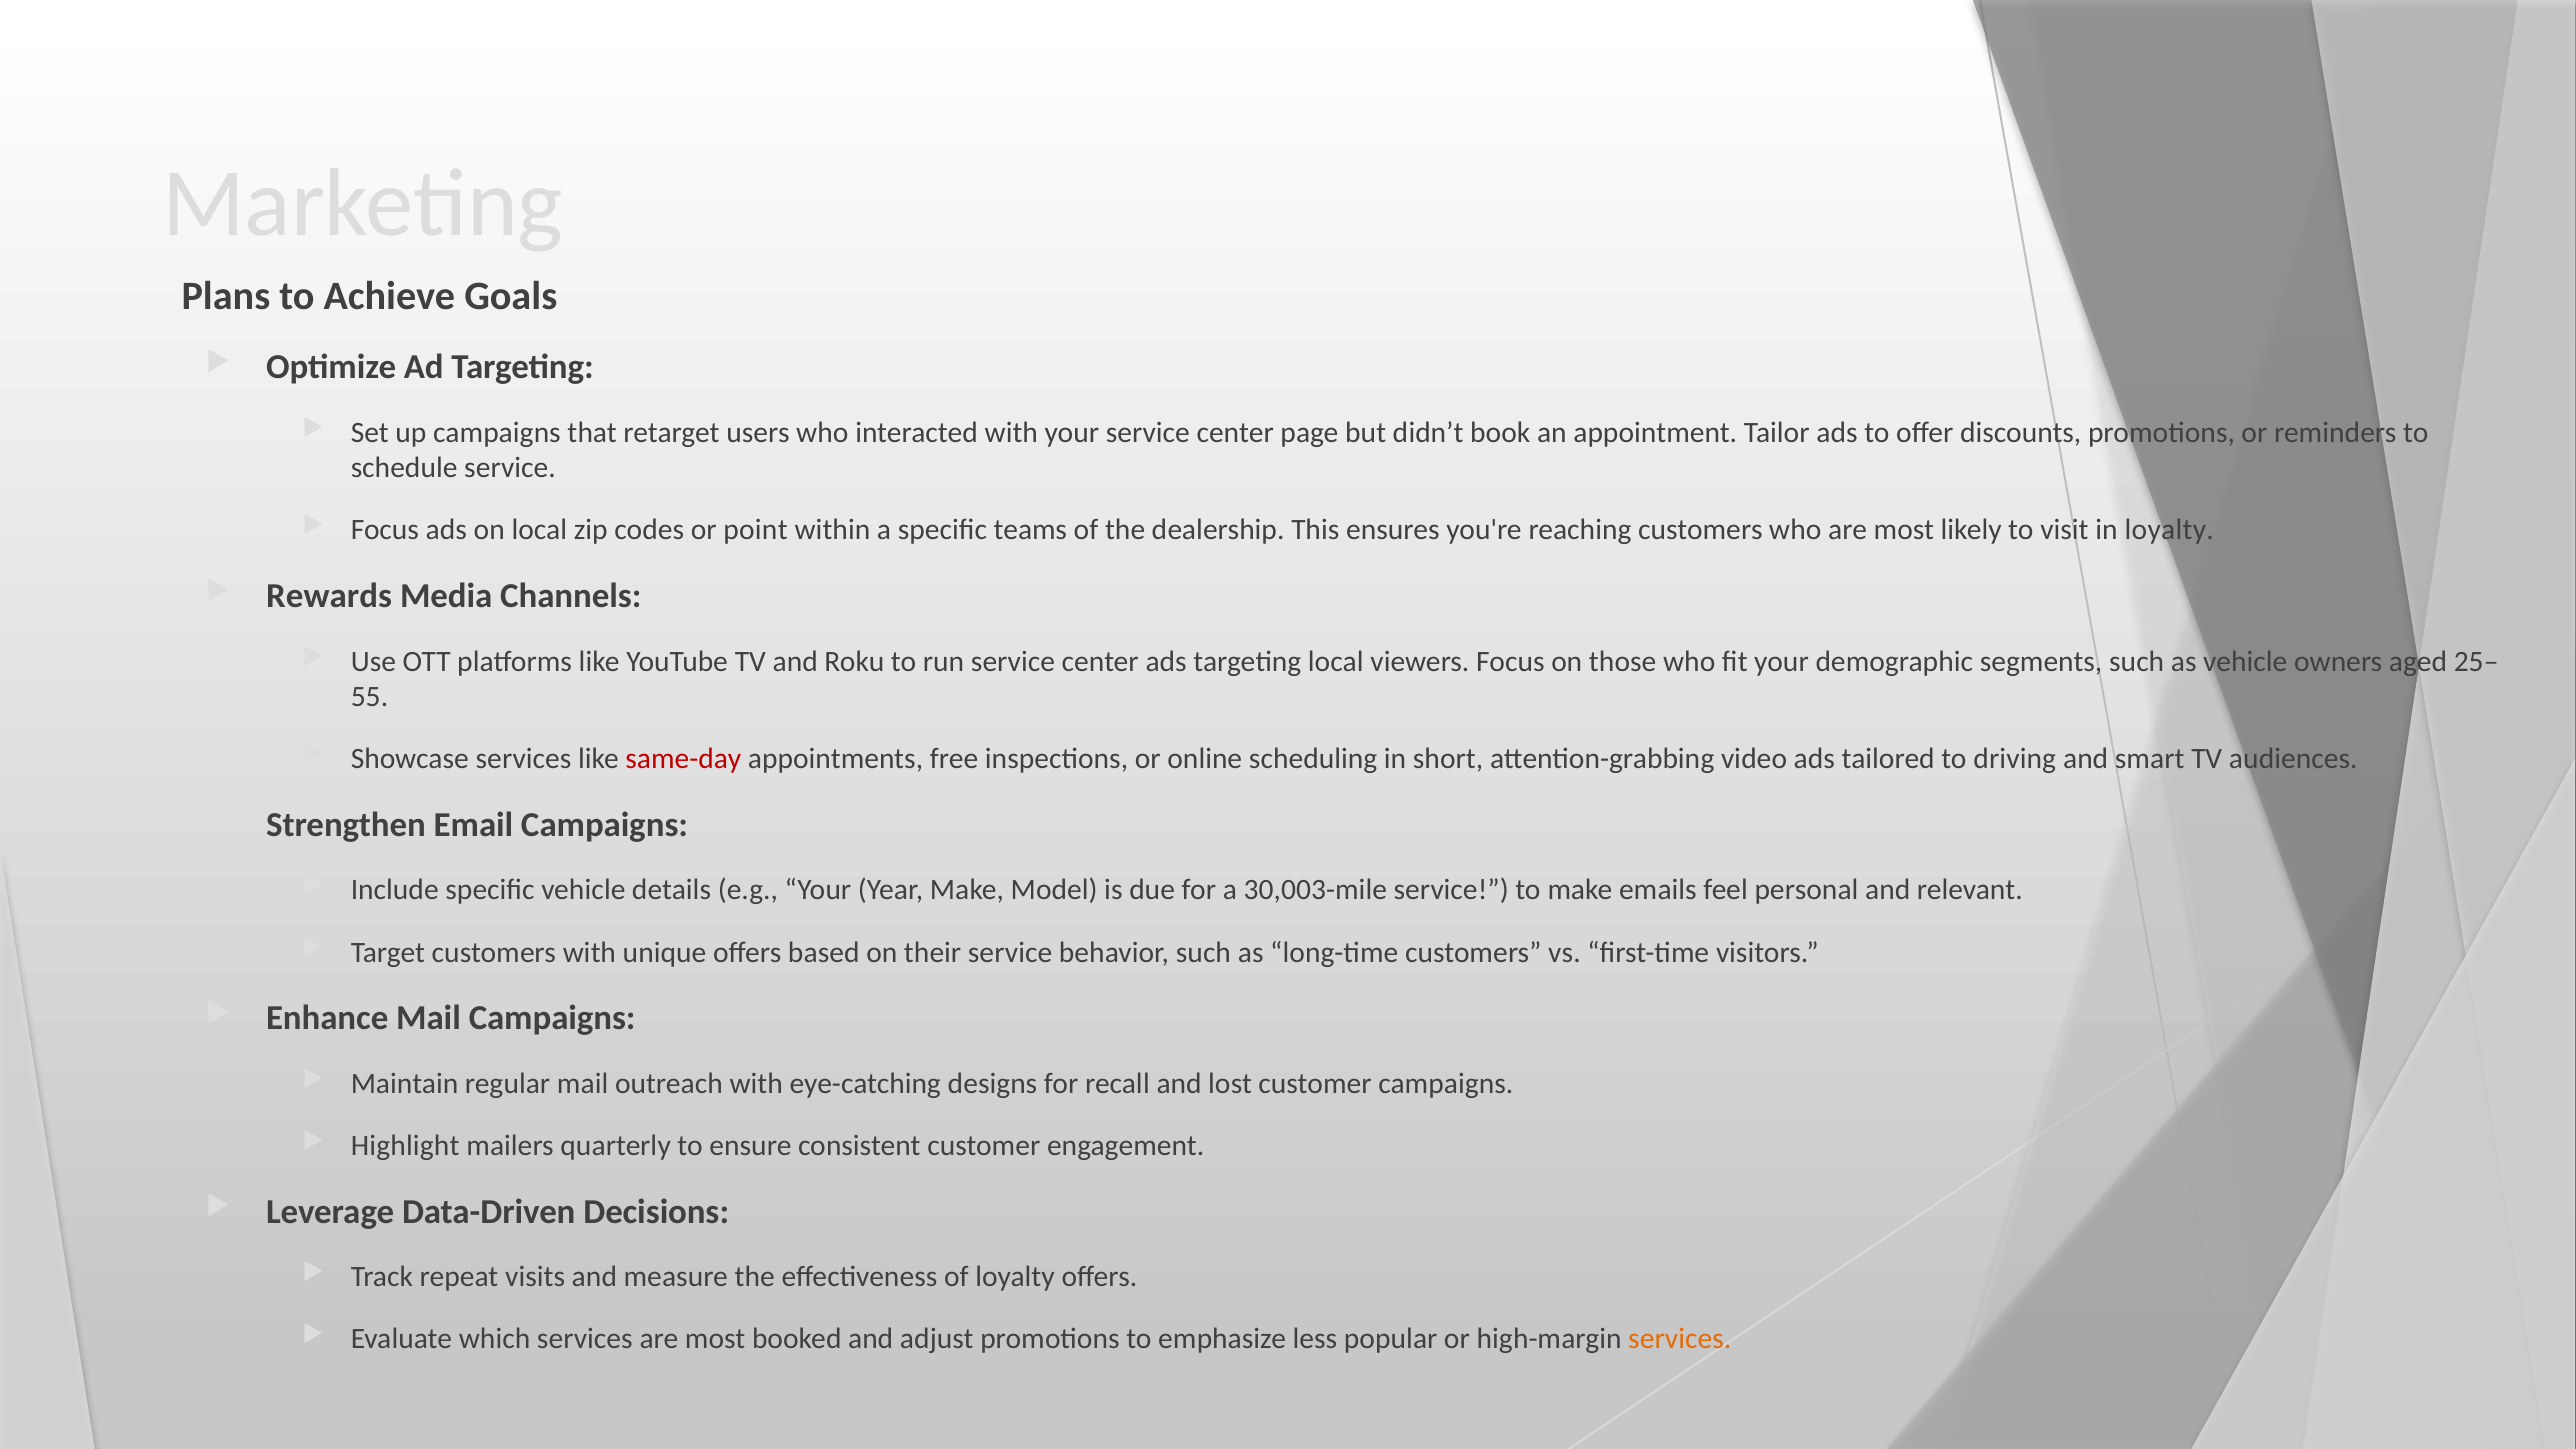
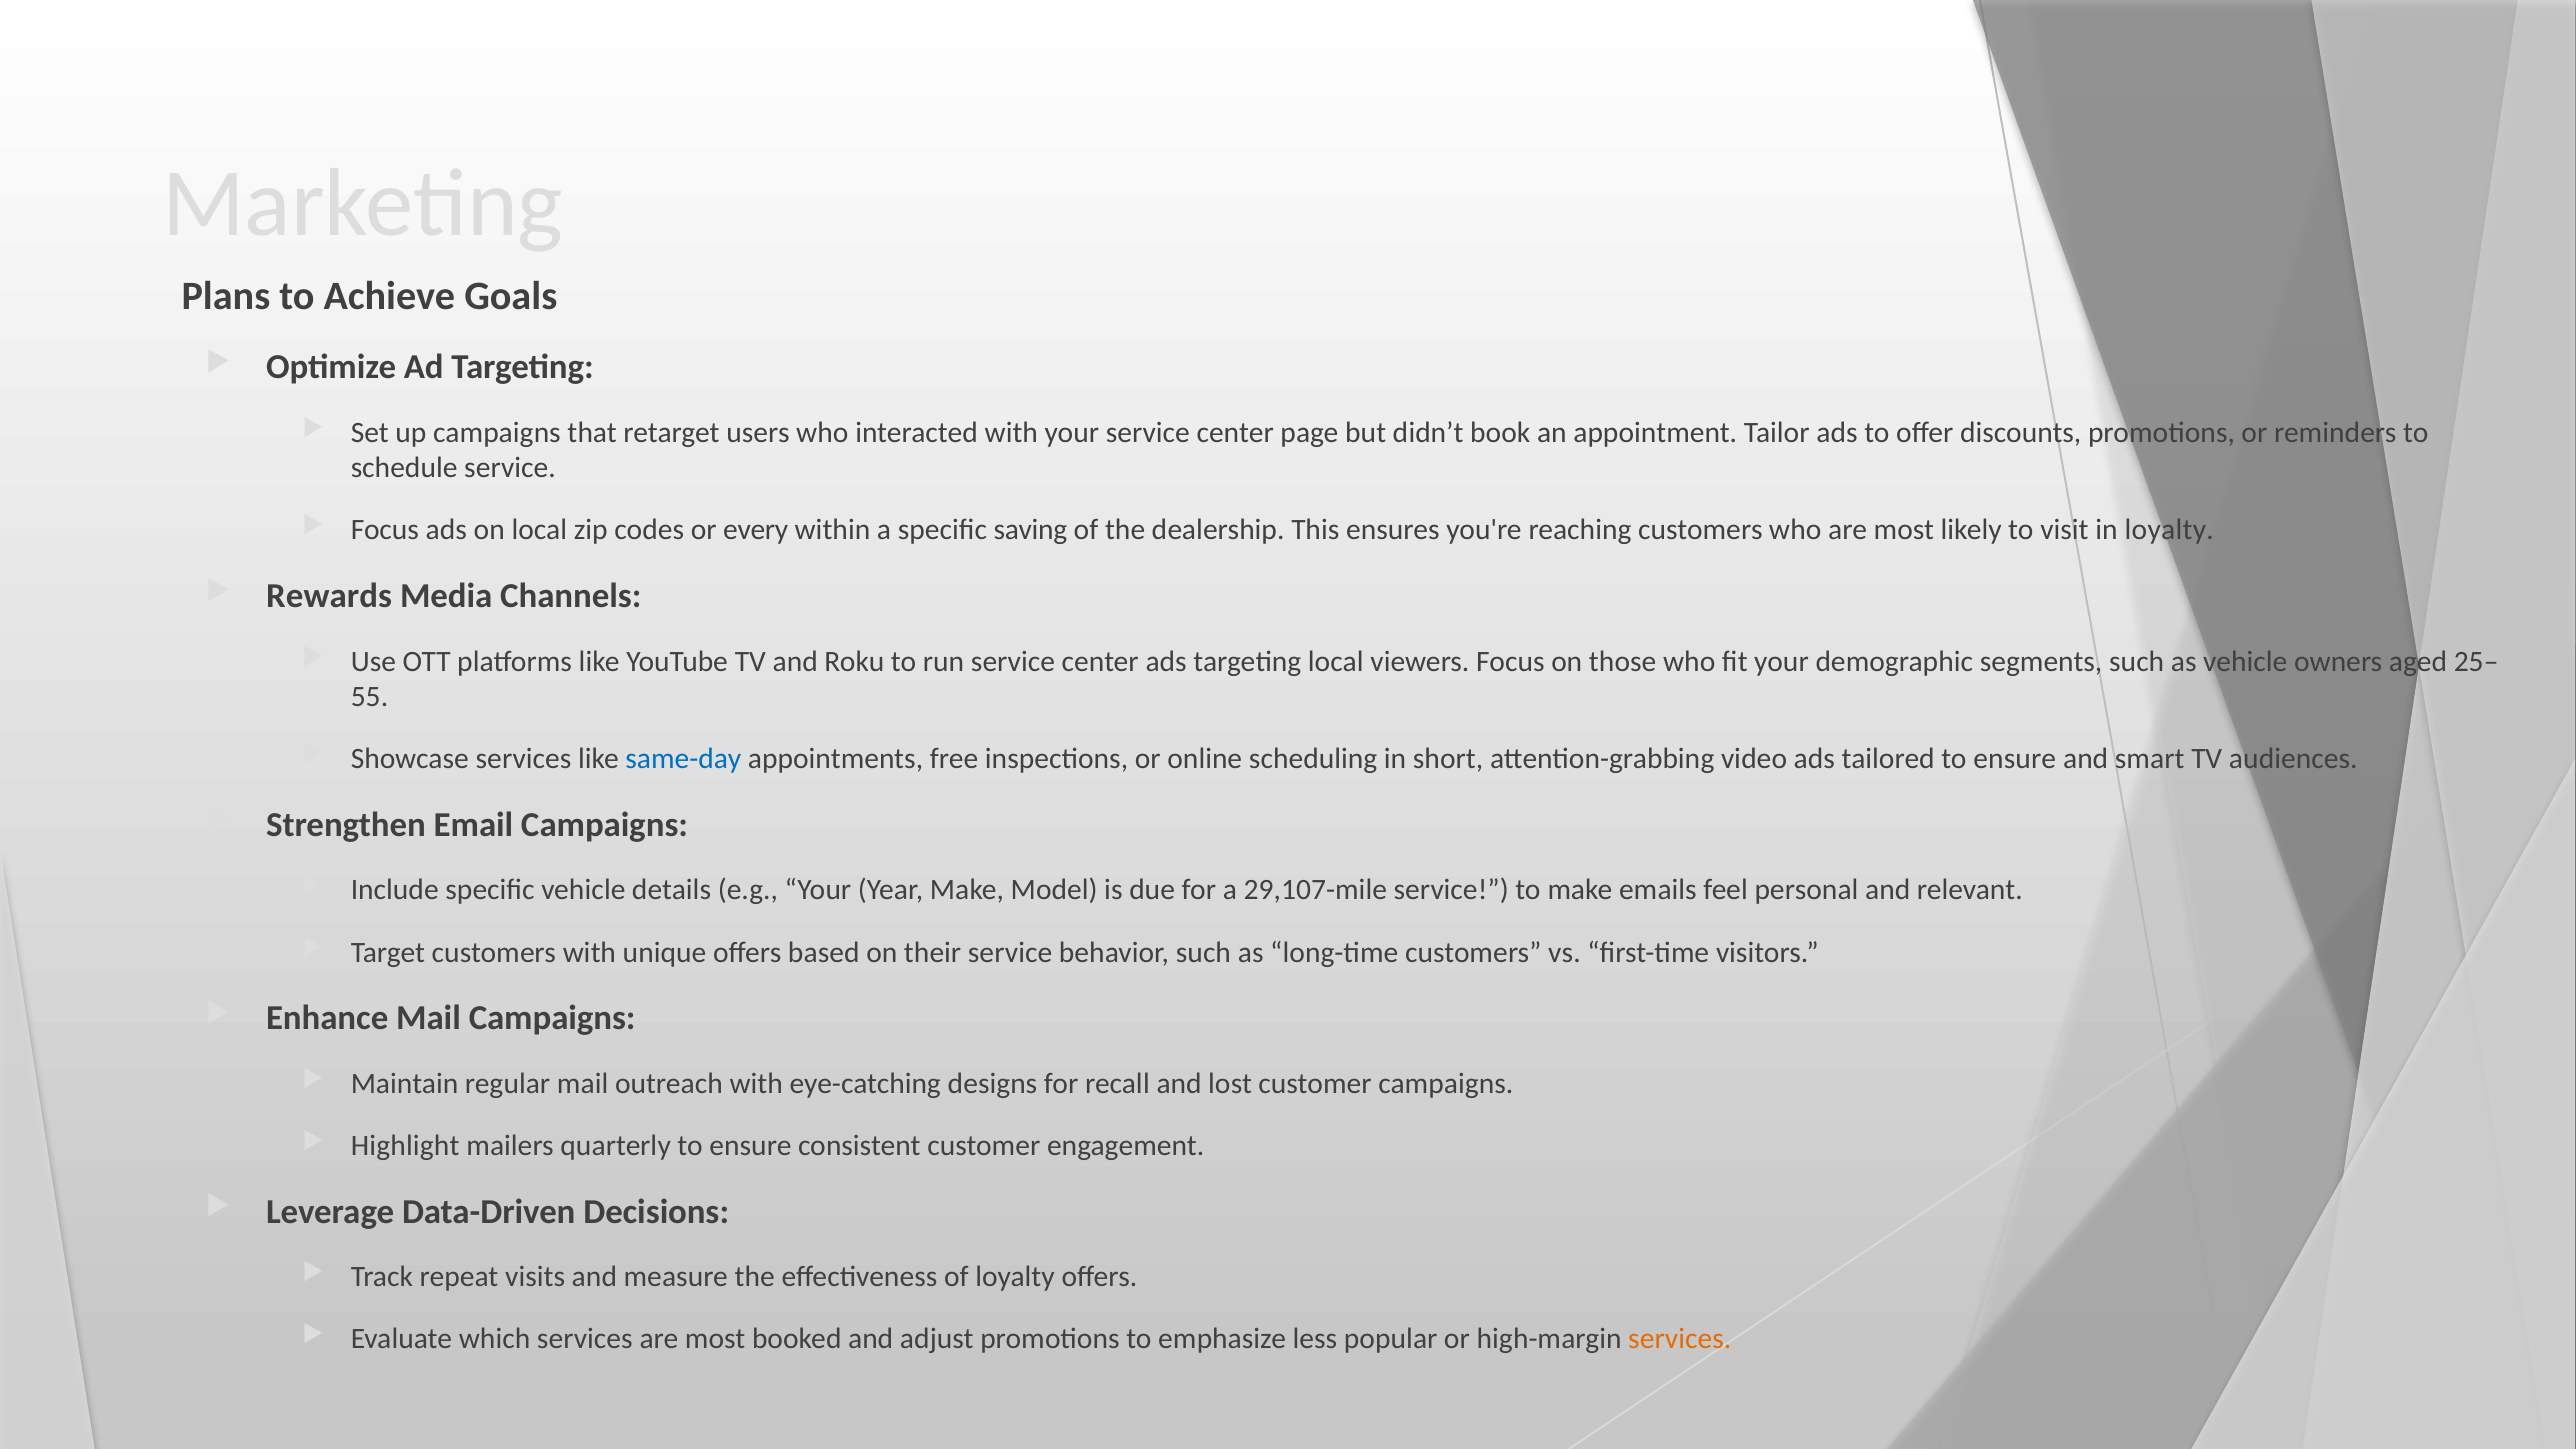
point: point -> every (756, 530)
teams: teams -> saving (1030, 530)
same-day colour: red -> blue (683, 759)
tailored to driving: driving -> ensure (2015, 759)
30,003-mile: 30,003-mile -> 29,107-mile (1315, 890)
